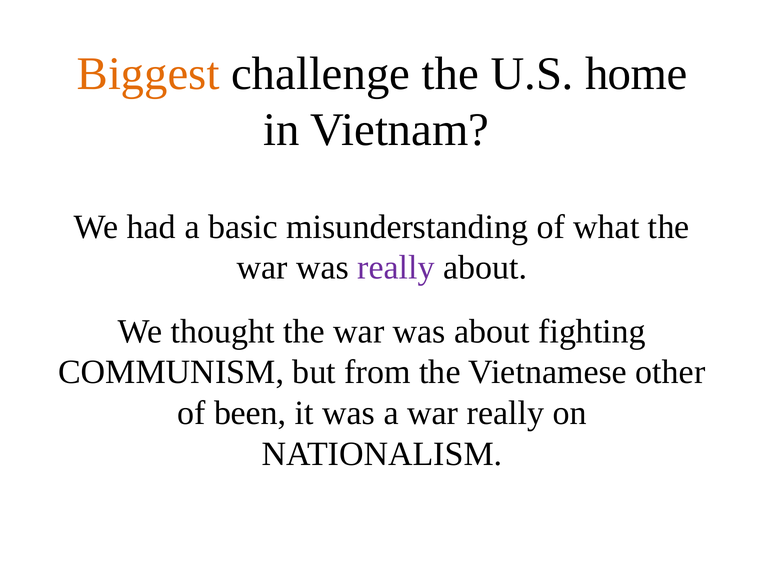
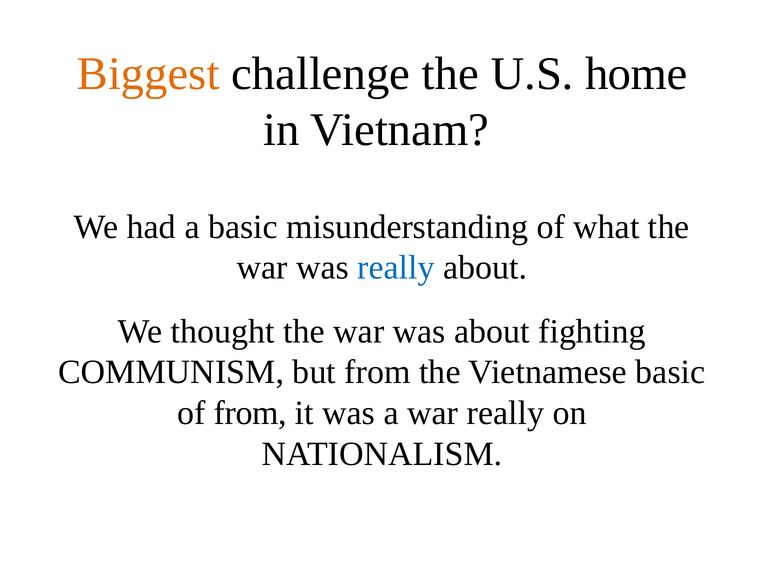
really colour: purple -> blue (396, 268)
Vietnamese other: other -> basic (670, 372)
of been: been -> from (250, 413)
